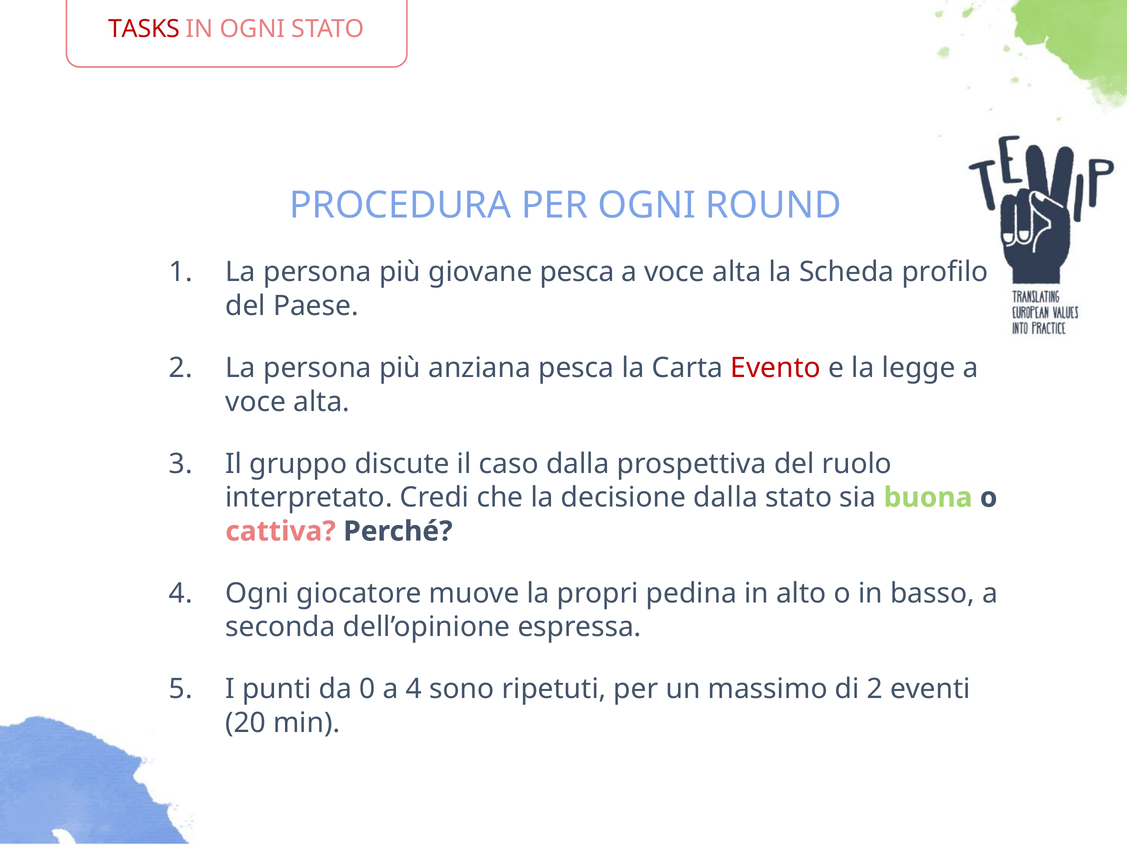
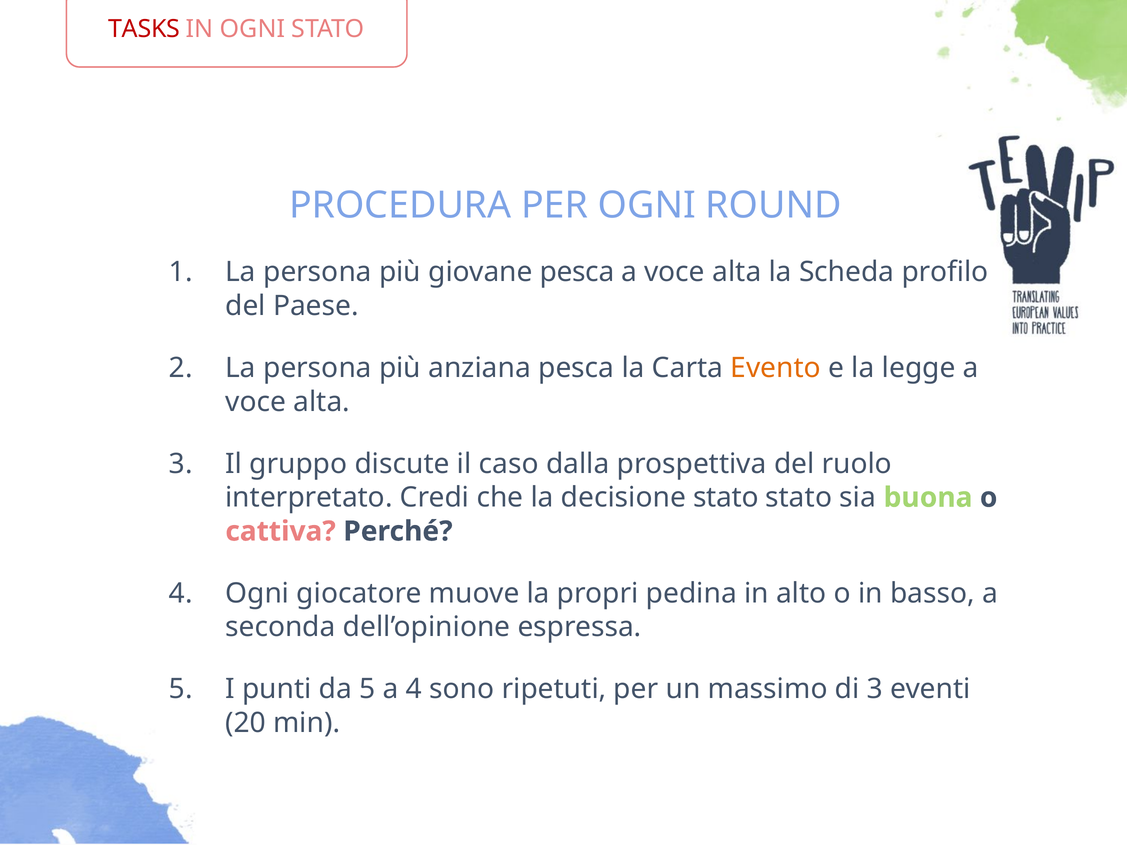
Evento colour: red -> orange (776, 368)
decisione dalla: dalla -> stato (726, 498)
da 0: 0 -> 5 (367, 689)
di 2: 2 -> 3 (875, 689)
